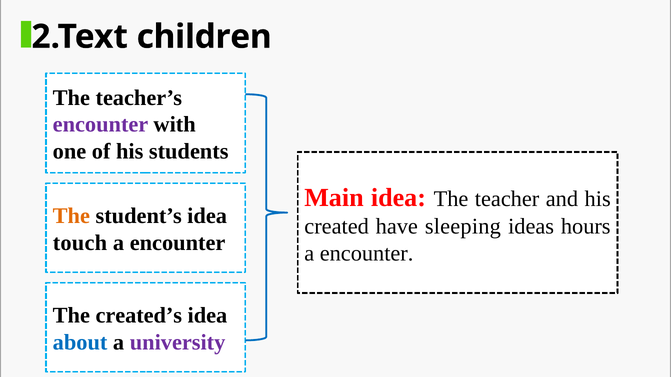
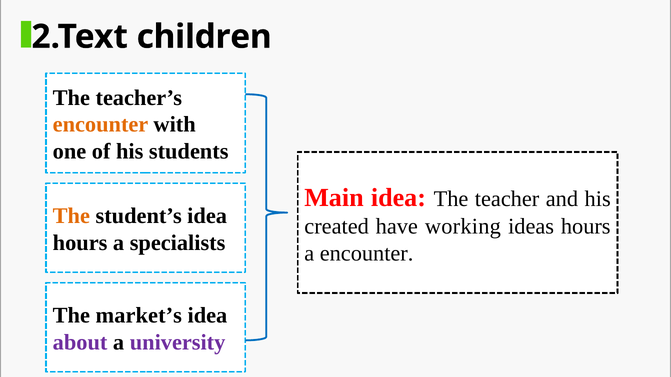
encounter colour: purple -> orange (101, 125)
sleeping: sleeping -> working (463, 227)
touch: touch -> hours (80, 243)
encounter: encounter -> specialists (178, 243)
created’s: created’s -> market’s (139, 316)
about colour: blue -> purple (80, 343)
